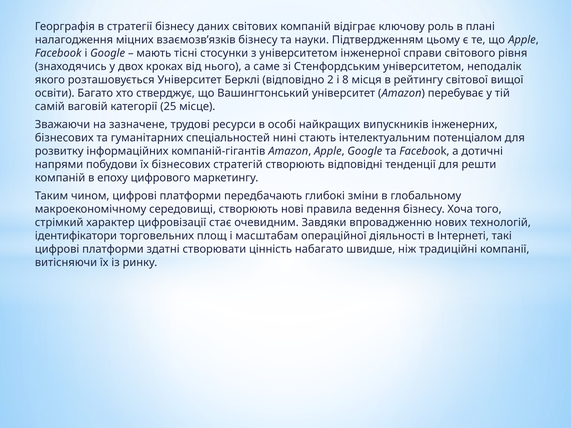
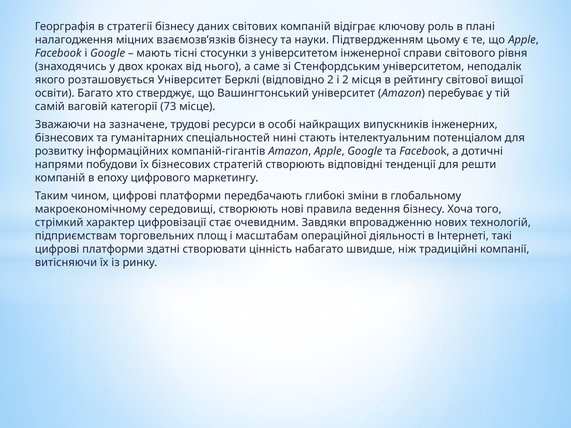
і 8: 8 -> 2 (345, 80)
25: 25 -> 73 (168, 107)
ідентифікатори: ідентифікатори -> підприємствам (76, 236)
